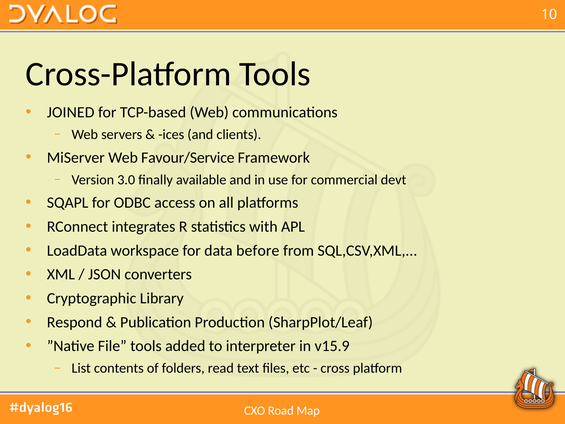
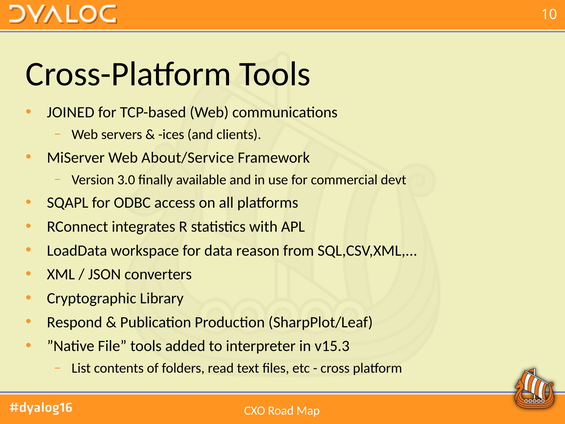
Favour/Service: Favour/Service -> About/Service (188, 157)
before: before -> reason (258, 250)
v15.9: v15.9 -> v15.3 (332, 346)
